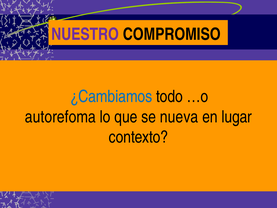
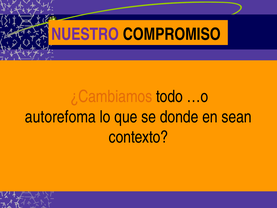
¿Cambiamos colour: blue -> orange (111, 96)
nueva: nueva -> donde (179, 117)
lugar: lugar -> sean (237, 117)
